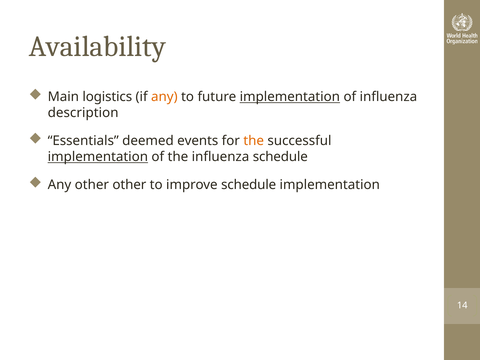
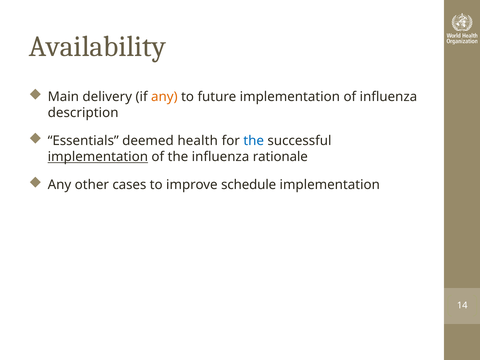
logistics: logistics -> delivery (107, 97)
implementation underline: present -> none (290, 97)
events: events -> health (198, 141)
the colour: orange -> blue (254, 141)
influenza schedule: schedule -> rationale (280, 157)
other other: other -> cases (129, 185)
